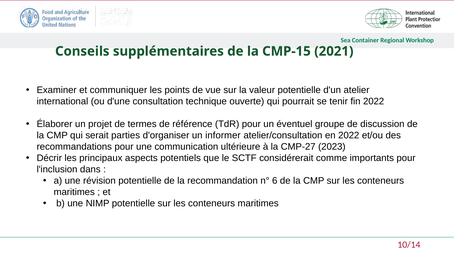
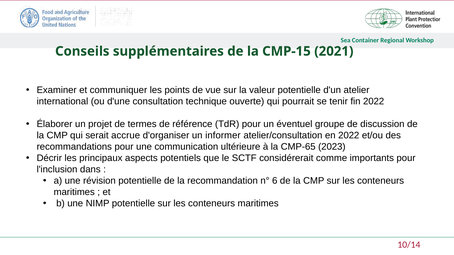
parties: parties -> accrue (126, 136)
CMP-27: CMP-27 -> CMP-65 (298, 147)
